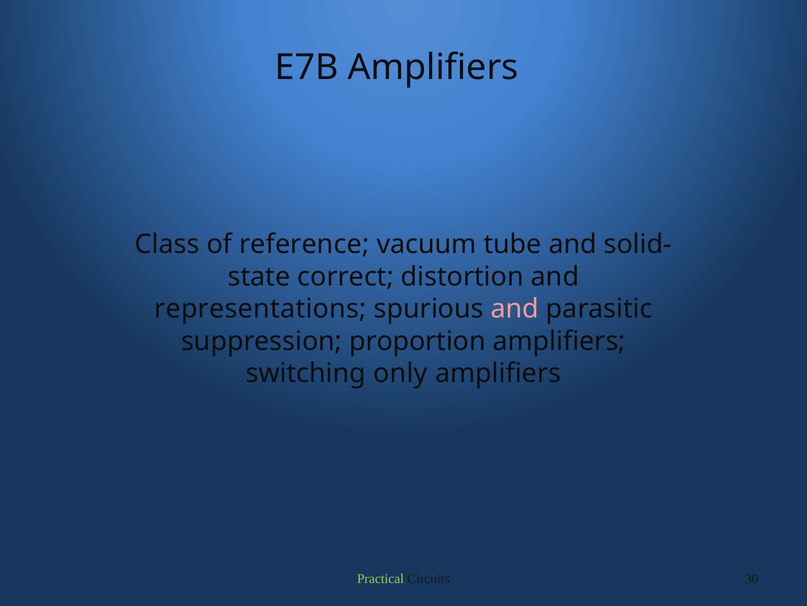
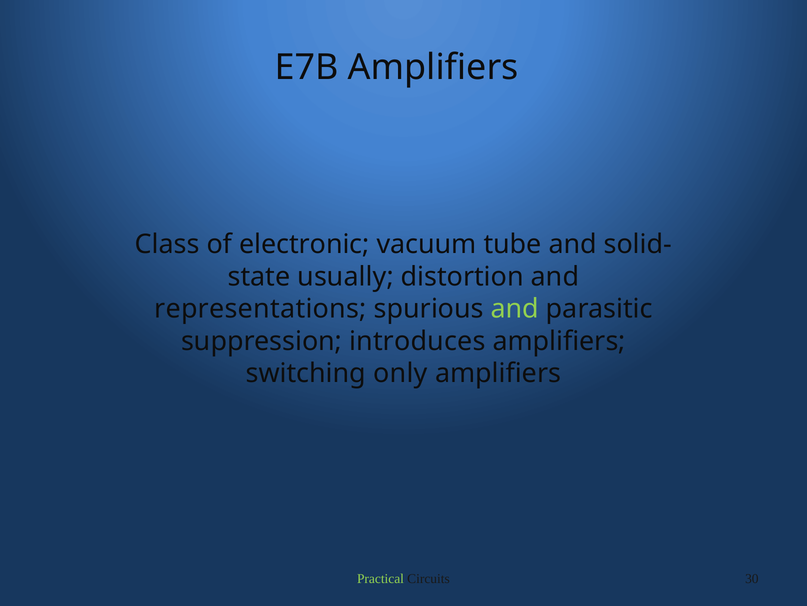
reference: reference -> electronic (304, 244)
correct: correct -> usually (346, 276)
and colour: pink -> light green (515, 309)
proportion: proportion -> introduces (417, 341)
